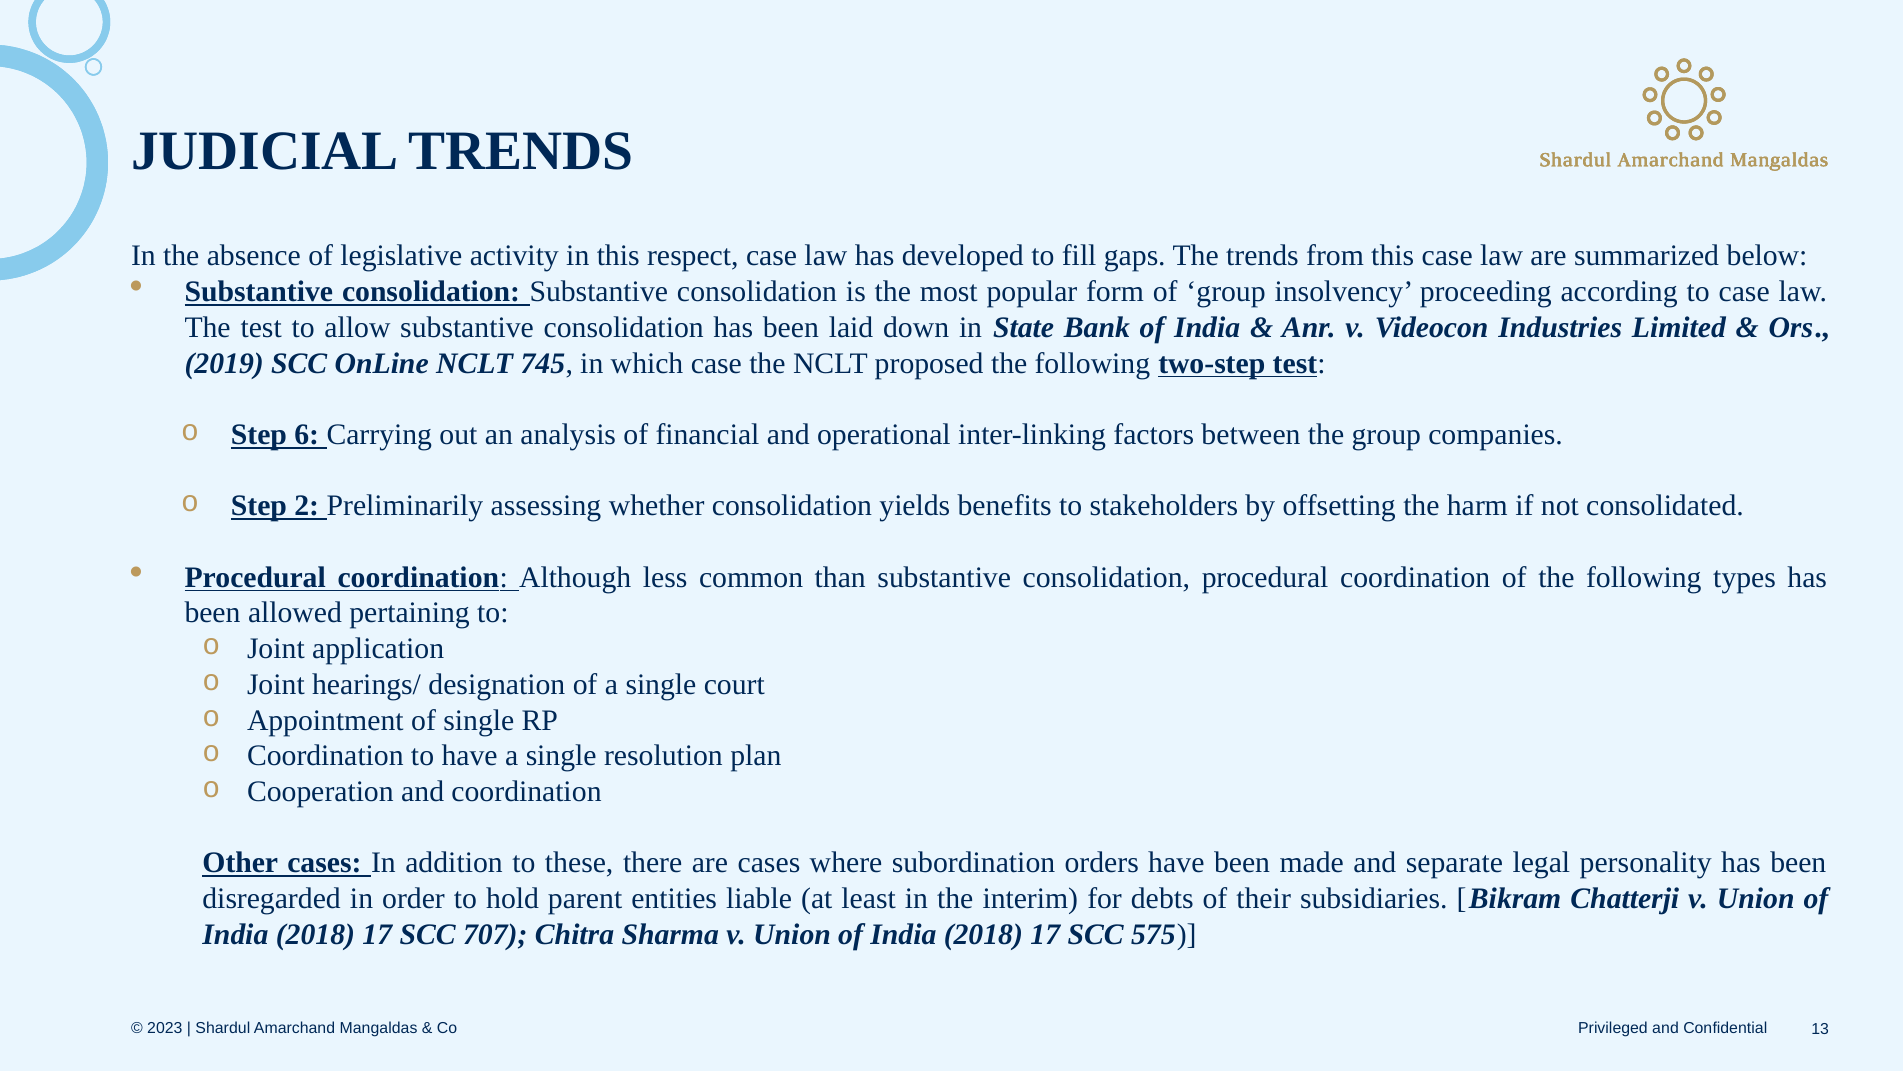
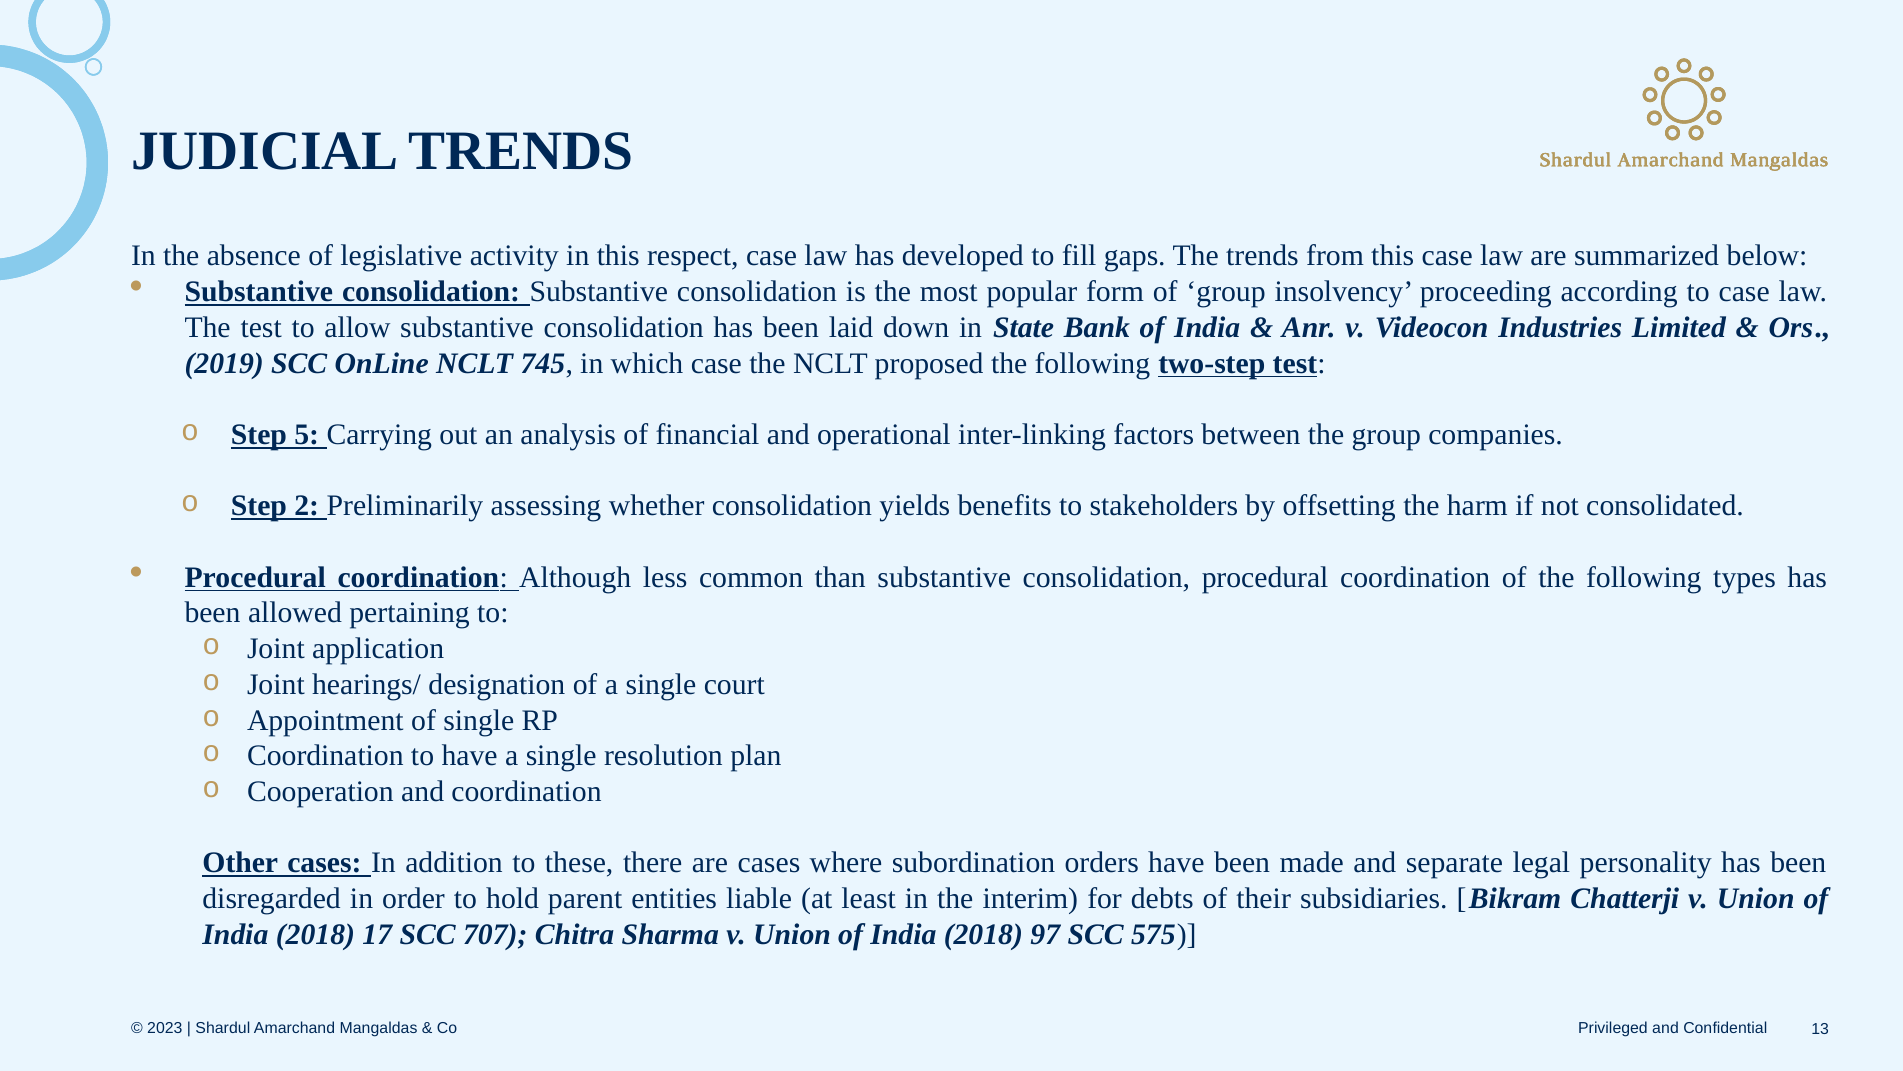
6: 6 -> 5 (307, 434)
17: 17 -> 97 (1045, 934)
